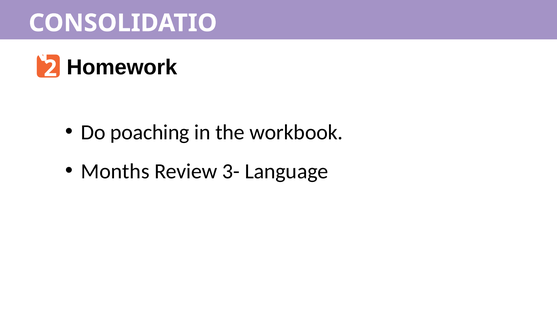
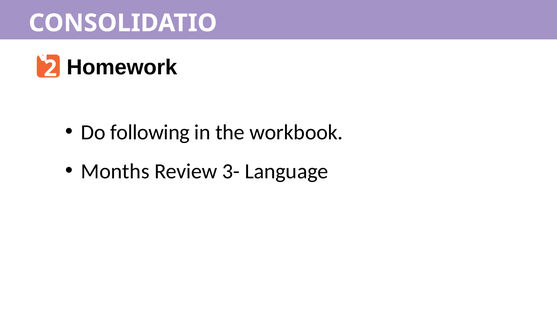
poaching: poaching -> following (150, 132)
